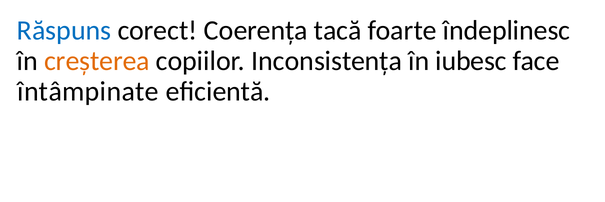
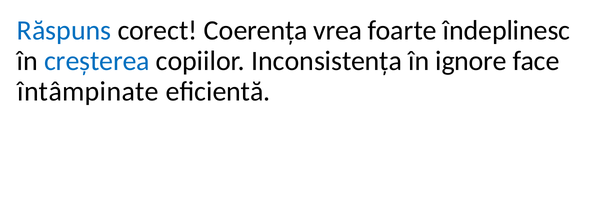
tacă: tacă -> vrea (338, 31)
creșterea colour: orange -> blue (97, 61)
iubesc: iubesc -> ignore (471, 61)
